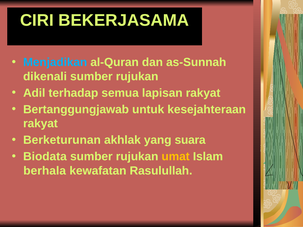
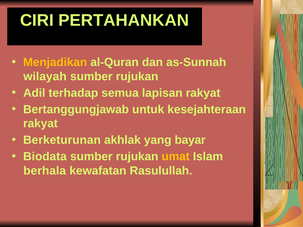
BEKERJASAMA: BEKERJASAMA -> PERTAHANKAN (124, 20)
Menjadikan colour: light blue -> yellow (55, 62)
dikenali: dikenali -> wilayah (45, 77)
suara: suara -> bayar (190, 140)
